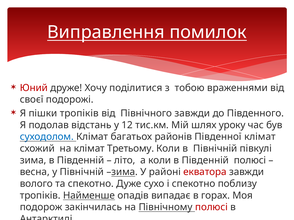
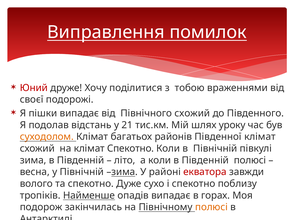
пішки тропіків: тропіків -> випадає (79, 113)
Північного завжди: завжди -> схожий (192, 113)
12: 12 -> 21 (127, 125)
суходолом colour: blue -> orange (47, 137)
клімат Третьому: Третьому -> Спекотно (131, 149)
полюсі colour: red -> orange (211, 208)
